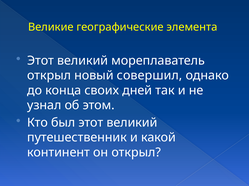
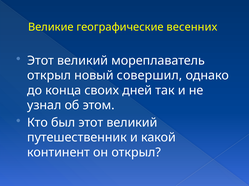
элемента: элемента -> весенних (192, 27)
